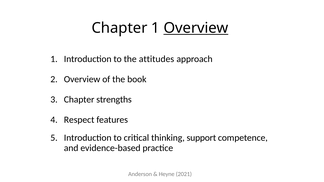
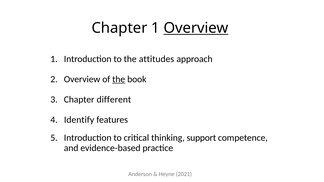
the underline: none -> present (119, 79)
strengths: strengths -> different (114, 100)
Respect: Respect -> Identify (79, 120)
